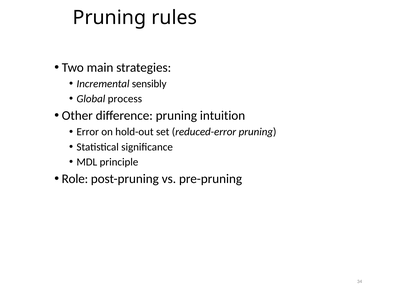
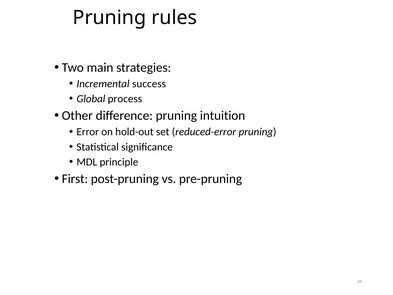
sensibly: sensibly -> success (149, 84)
Role: Role -> First (75, 179)
